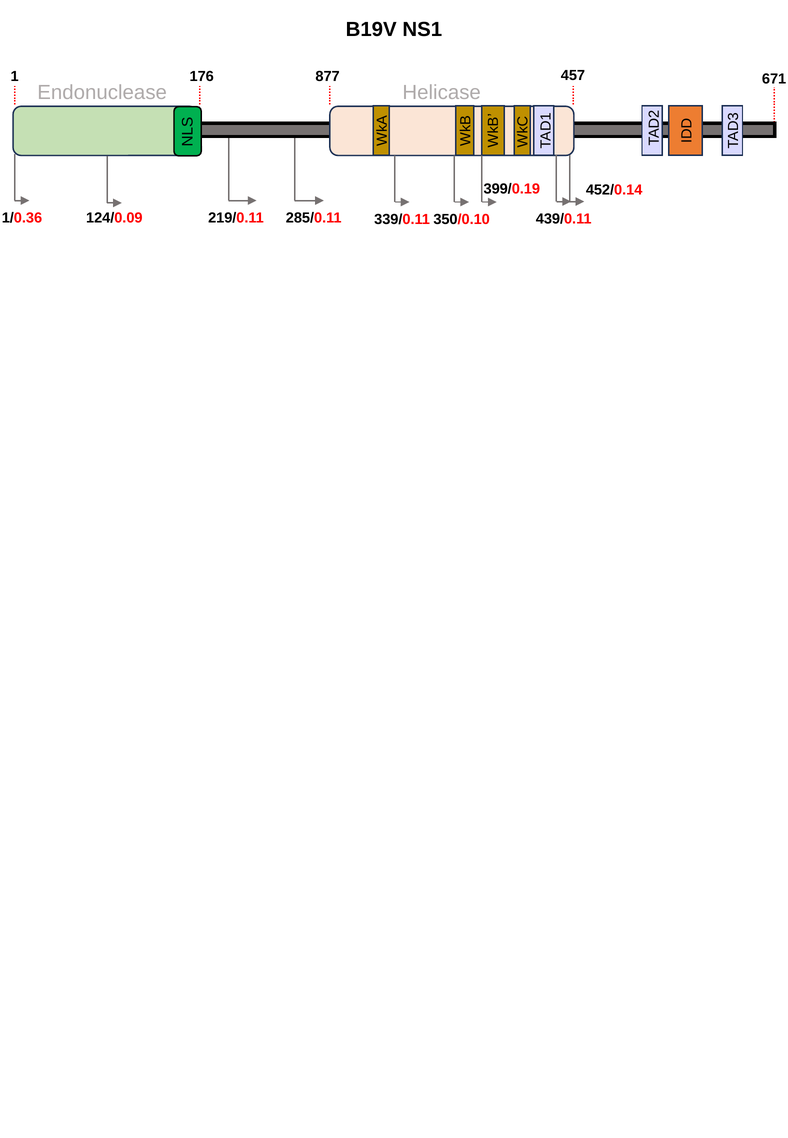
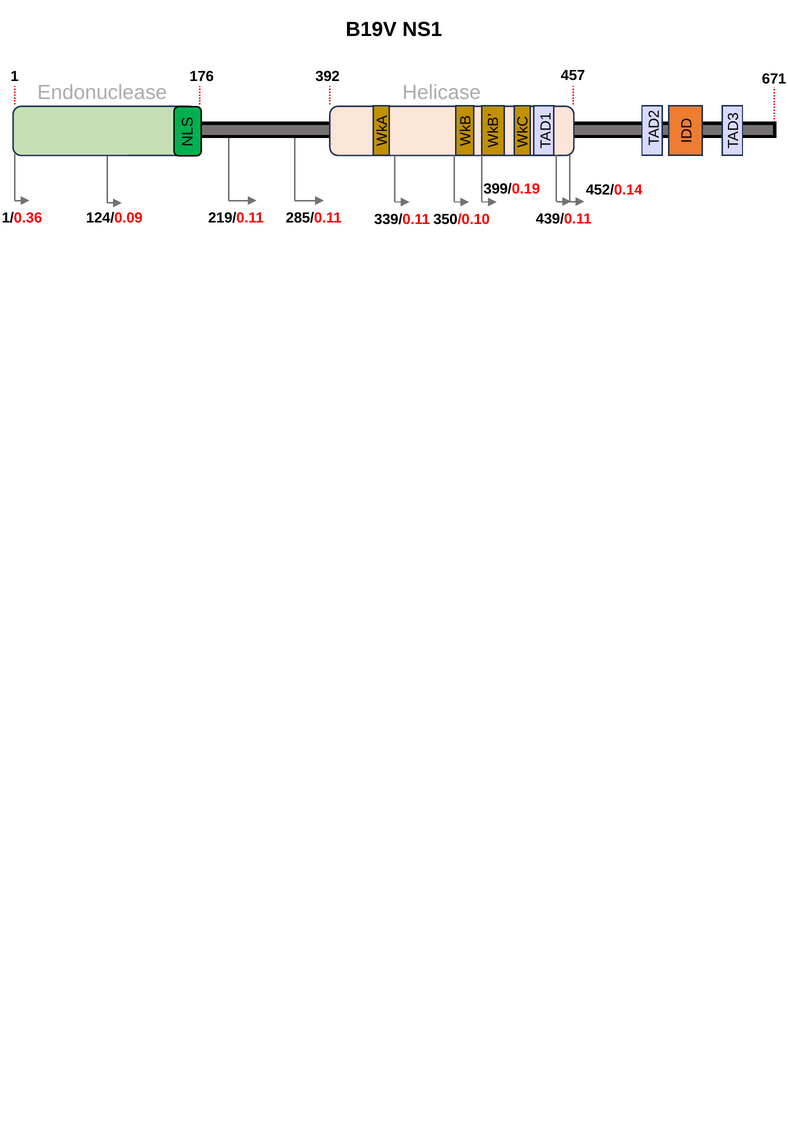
877: 877 -> 392 (328, 76)
